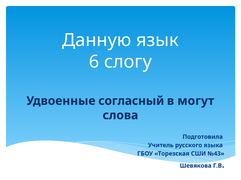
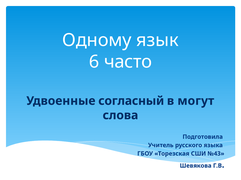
Данную: Данную -> Одному (97, 40)
слогу: слогу -> часто (128, 62)
